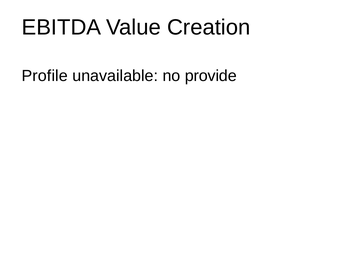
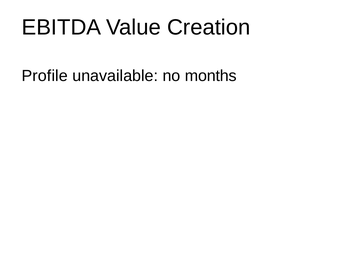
provide: provide -> months (211, 76)
